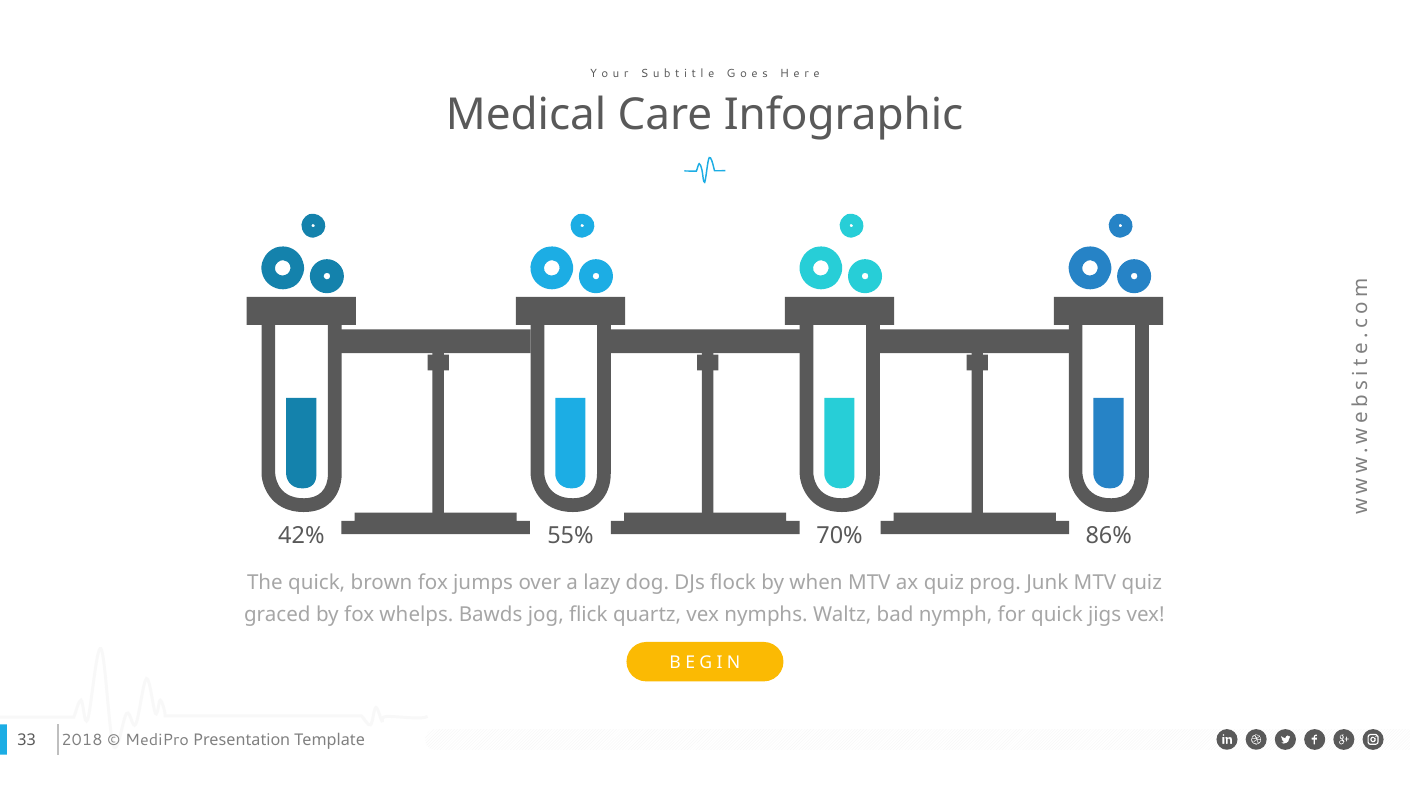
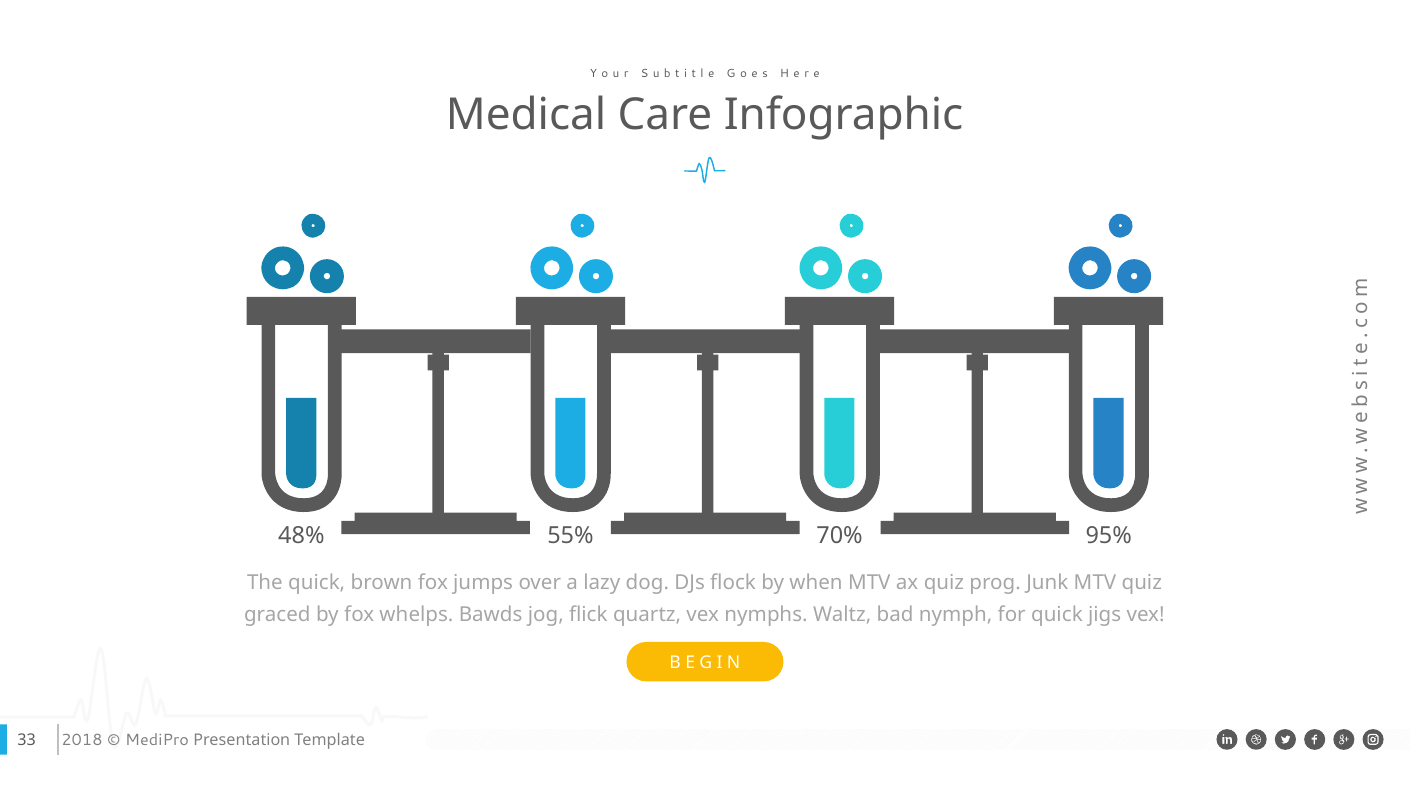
42%: 42% -> 48% (301, 536)
86%: 86% -> 95% (1109, 536)
